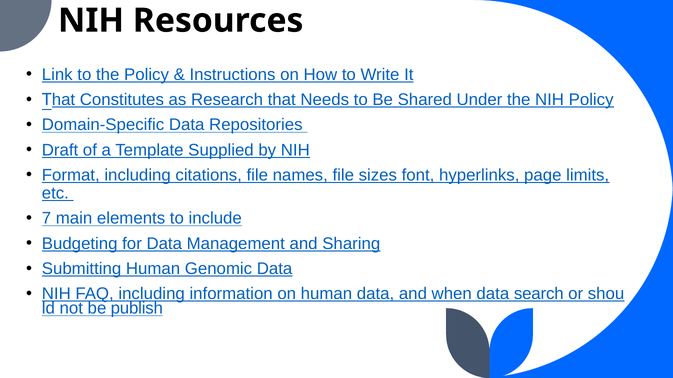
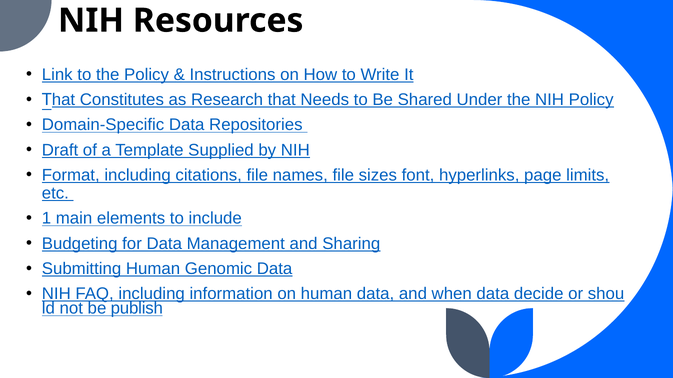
7: 7 -> 1 (47, 219)
search: search -> decide (539, 294)
